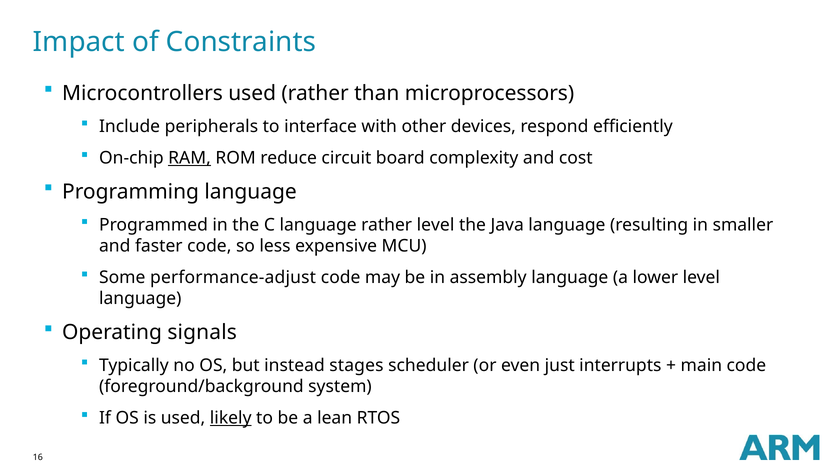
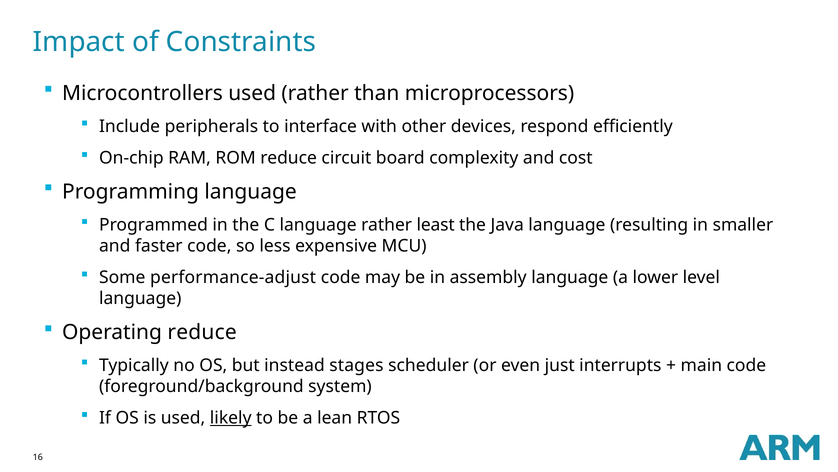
RAM underline: present -> none (190, 158)
rather level: level -> least (436, 225)
Operating signals: signals -> reduce (202, 332)
